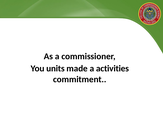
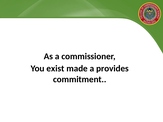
units: units -> exist (55, 69)
activities: activities -> provides (112, 69)
